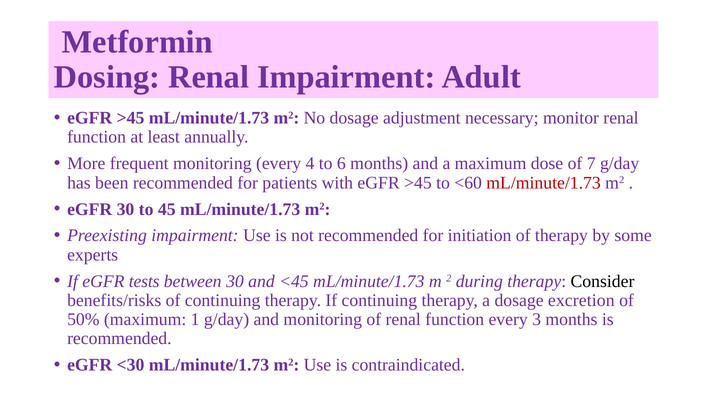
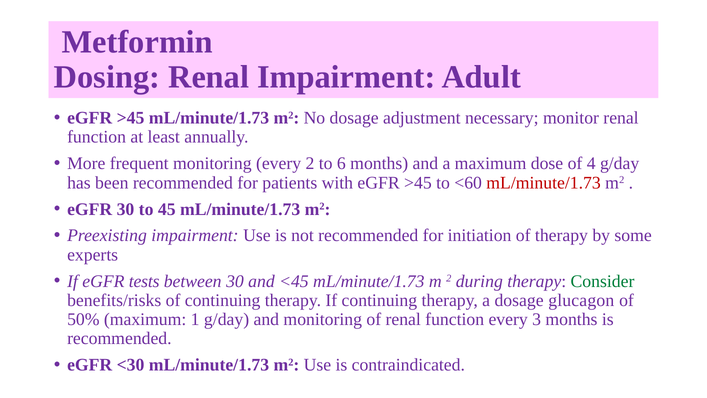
every 4: 4 -> 2 (310, 163)
7: 7 -> 4 (591, 163)
Consider colour: black -> green (602, 281)
excretion: excretion -> glucagon (581, 300)
